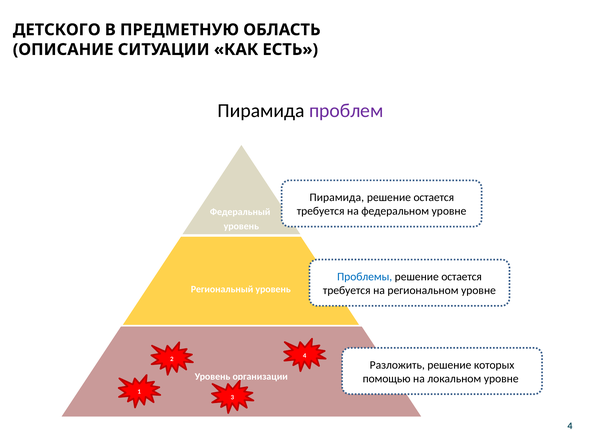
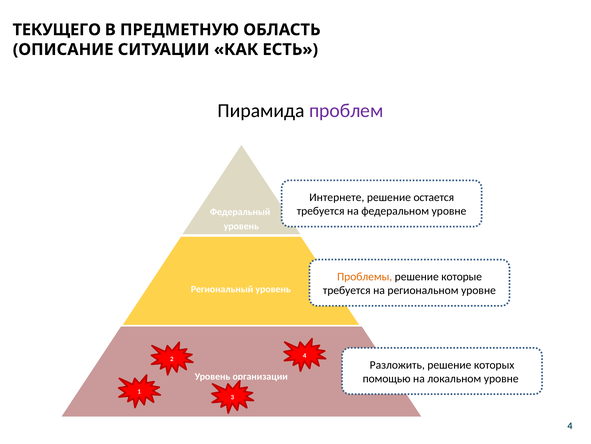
ДЕТСКОГО: ДЕТСКОГО -> ТЕКУЩЕГО (57, 30)
Пирамида: Пирамида -> Интернете (337, 197)
Проблемы colour: blue -> orange (365, 276)
остается: остается -> которые (462, 276)
